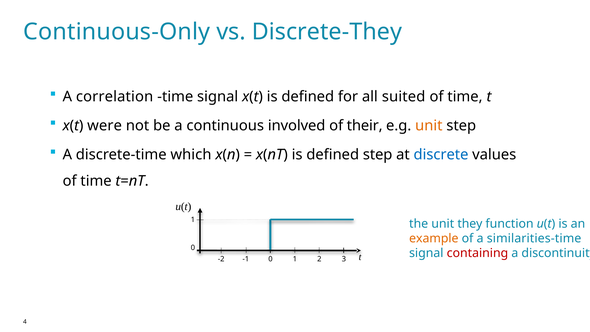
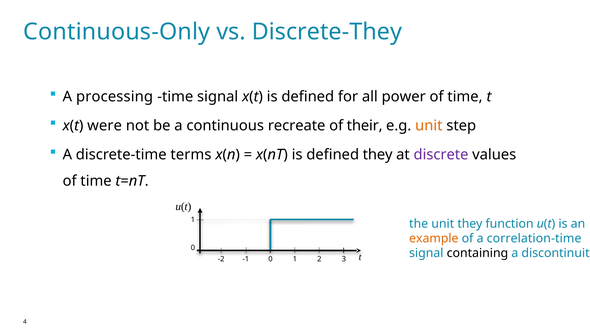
correlation: correlation -> processing (115, 97)
suited: suited -> power (404, 97)
involved: involved -> recreate (297, 126)
which: which -> terms (191, 155)
defined step: step -> they (378, 155)
discrete colour: blue -> purple (441, 155)
similarities-time: similarities-time -> correlation-time (534, 238)
containing colour: red -> black (477, 253)
